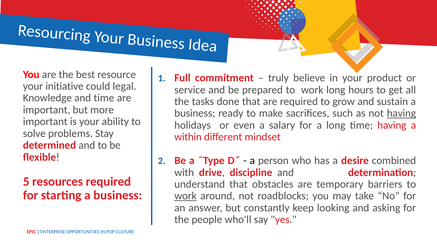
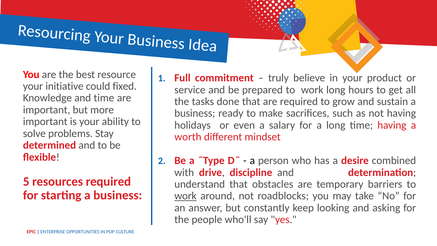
legal: legal -> fixed (125, 86)
having underline: present -> none (401, 113)
within: within -> worth (188, 137)
